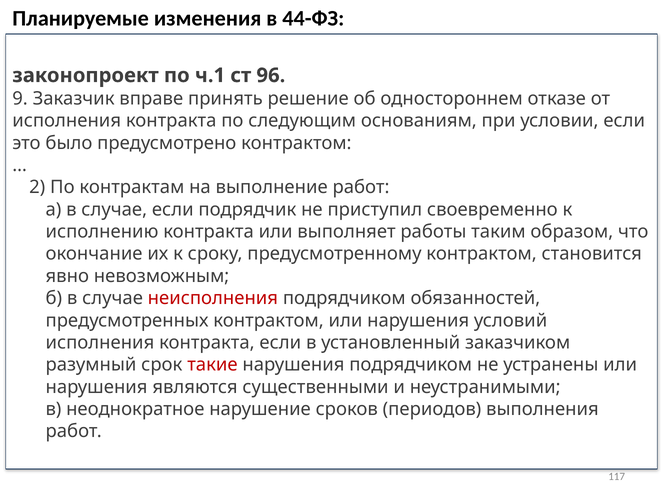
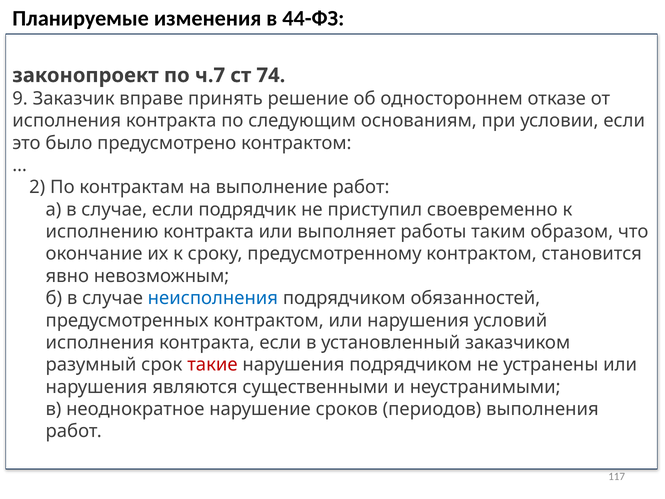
ч.1: ч.1 -> ч.7 (210, 75)
96: 96 -> 74 (271, 75)
неисполнения colour: red -> blue (213, 298)
